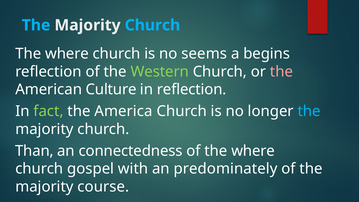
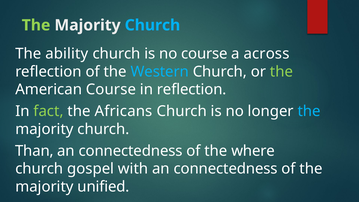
The colour: light blue -> light green (36, 25)
where: where -> ability (67, 54)
no seems: seems -> course (204, 54)
begins: begins -> across (267, 54)
Western colour: light green -> light blue (160, 72)
the colour: pink -> light green (281, 72)
American Culture: Culture -> Course (111, 89)
America: America -> Africans (123, 111)
with an predominately: predominately -> connectedness (226, 169)
course: course -> unified (103, 187)
